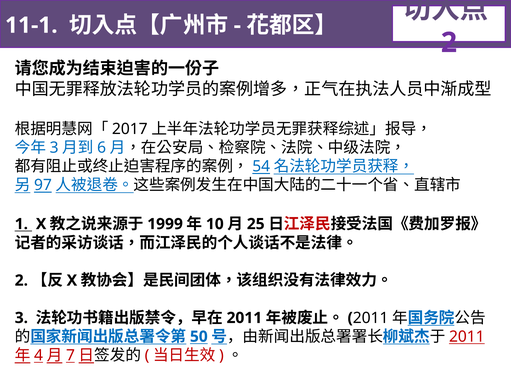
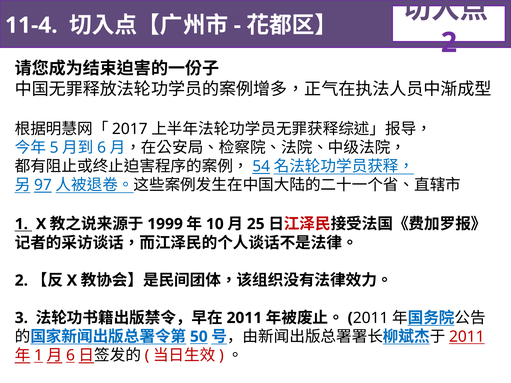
11-1: 11-1 -> 11-4 (31, 25)
3: 3 -> 5 (54, 148)
4: 4 -> 1 (39, 356)
7: 7 -> 6 (70, 356)
